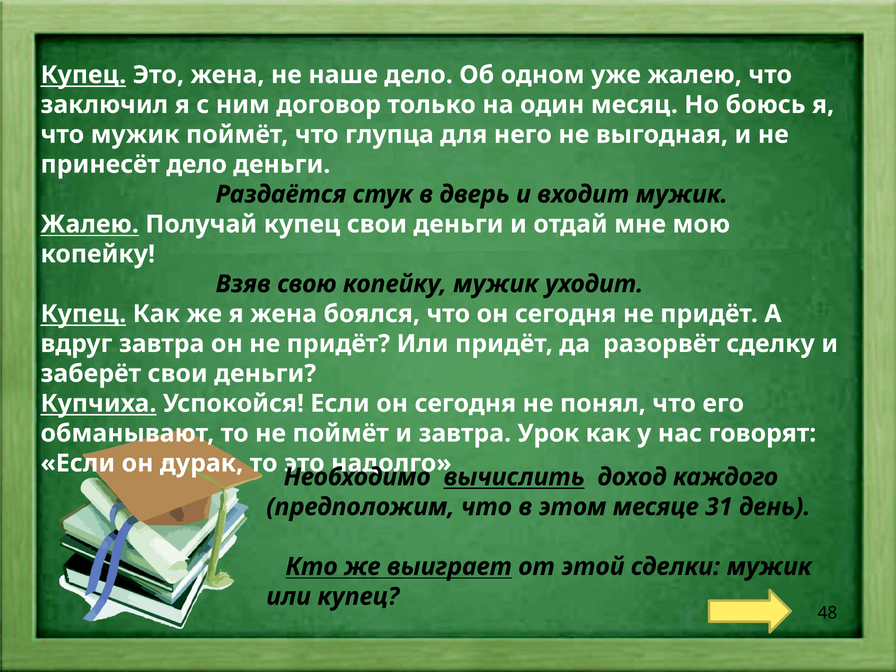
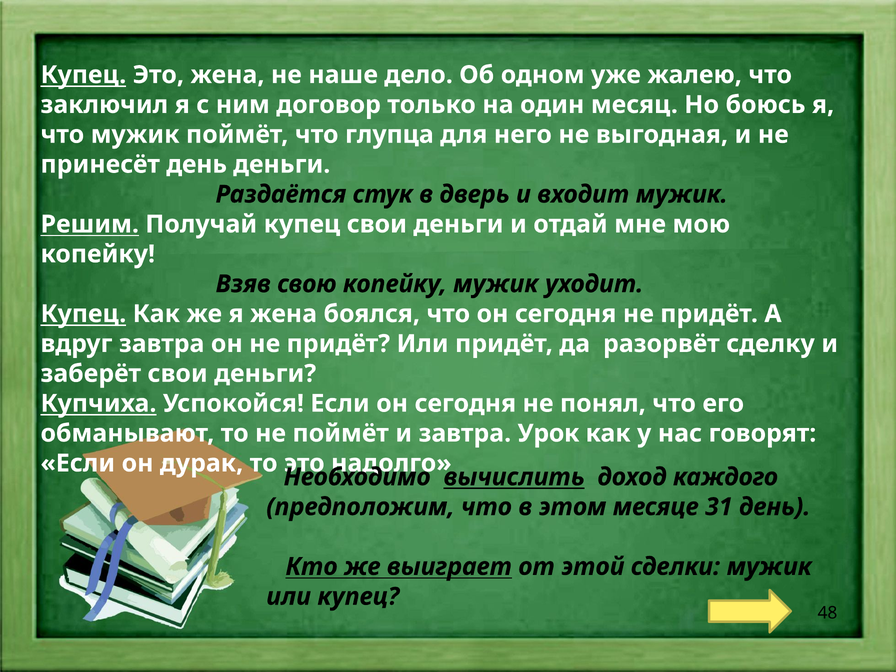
принесёт дело: дело -> день (197, 164)
Жалею: Жалею -> Решим (90, 224)
